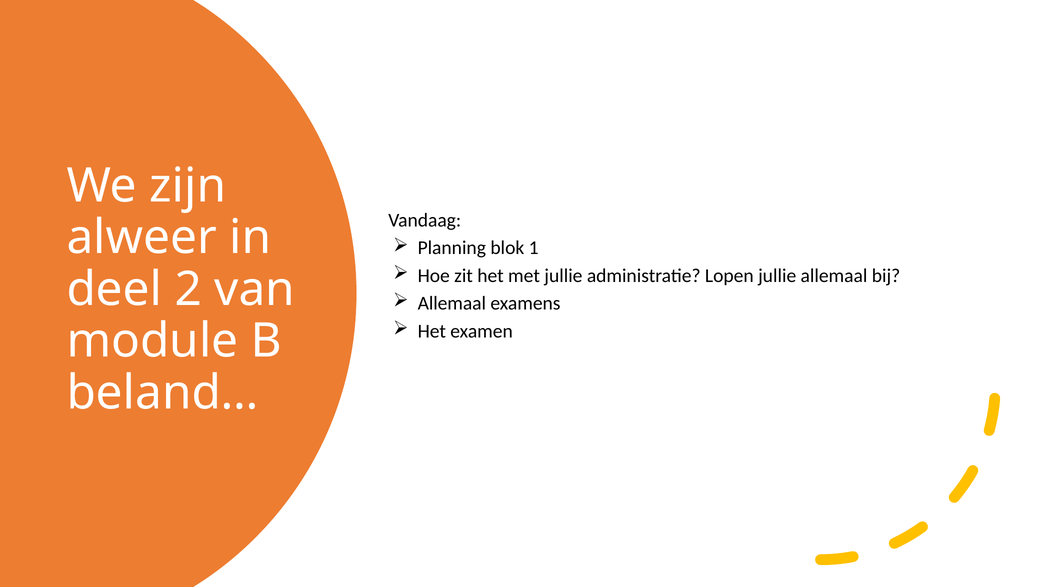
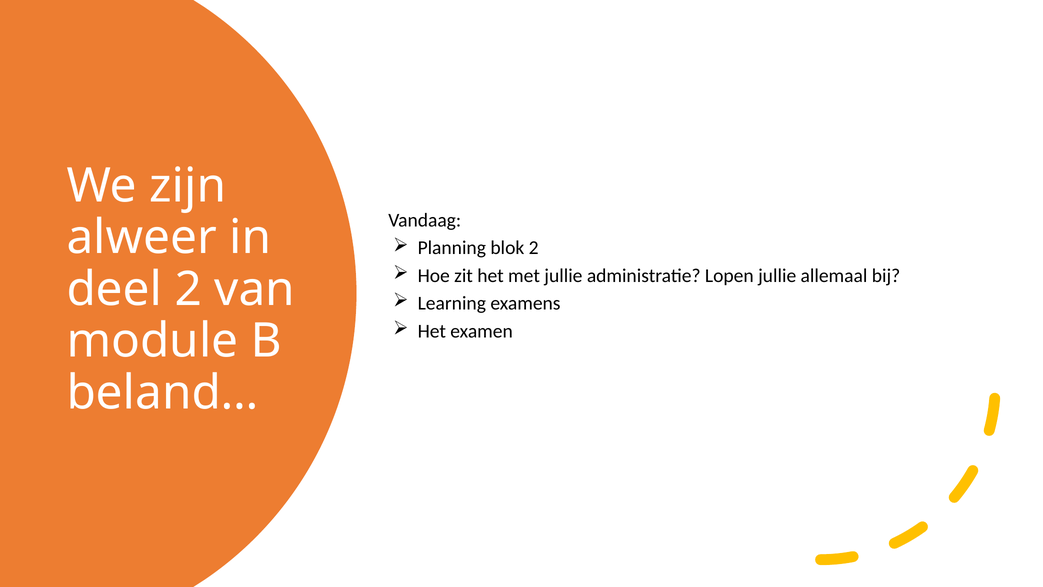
blok 1: 1 -> 2 (534, 248)
Allemaal: Allemaal -> Learning (452, 303)
